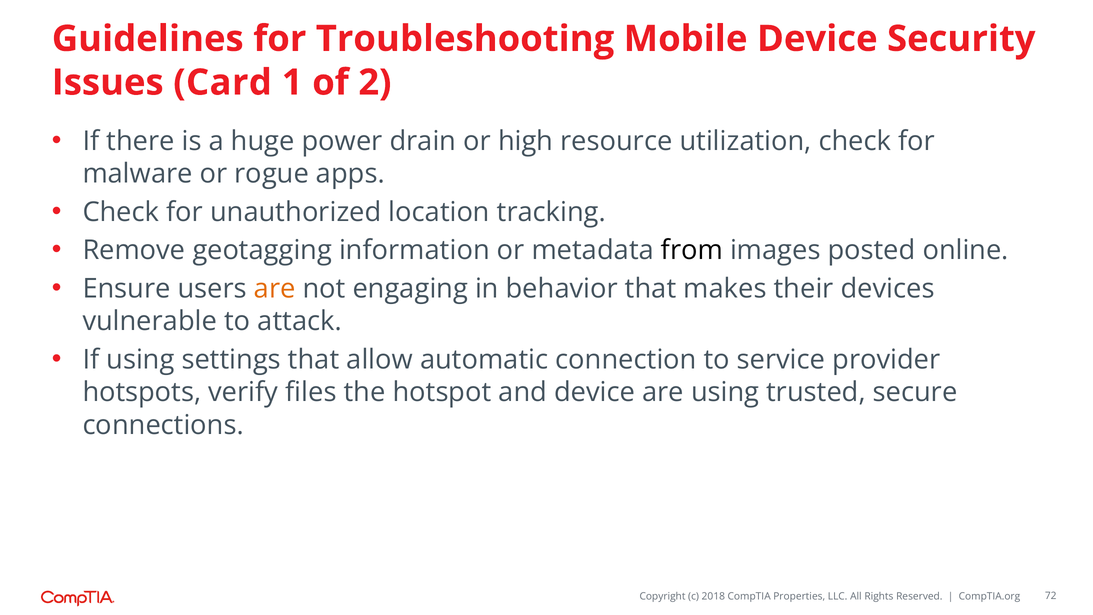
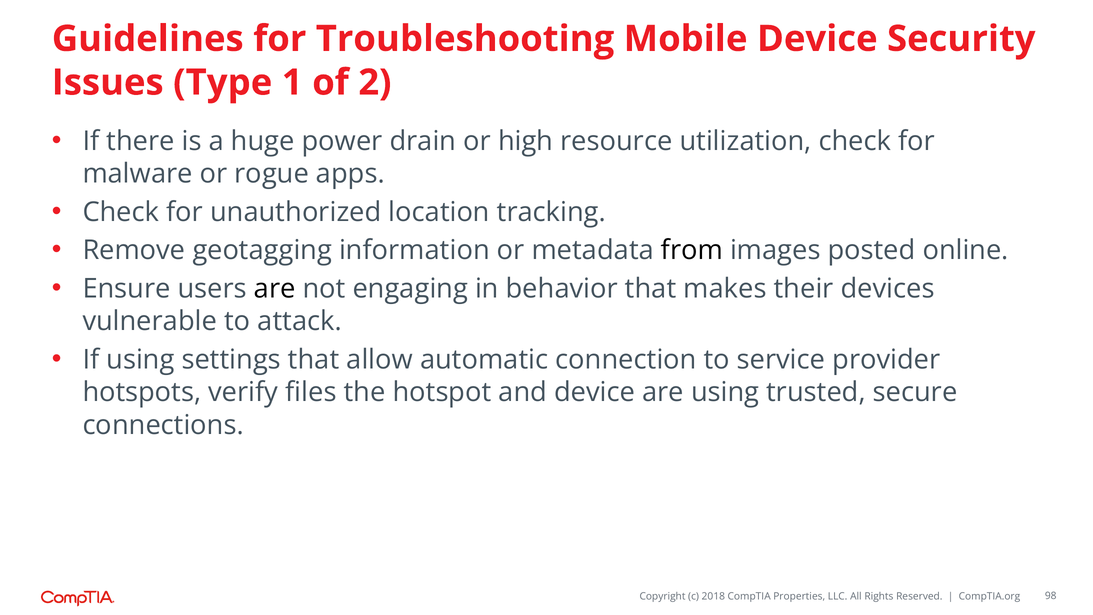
Card: Card -> Type (223, 83)
are colour: orange -> black (275, 289)
72: 72 -> 98 (1051, 596)
